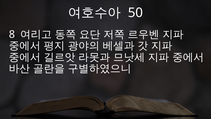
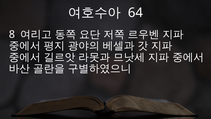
50: 50 -> 64 (135, 13)
